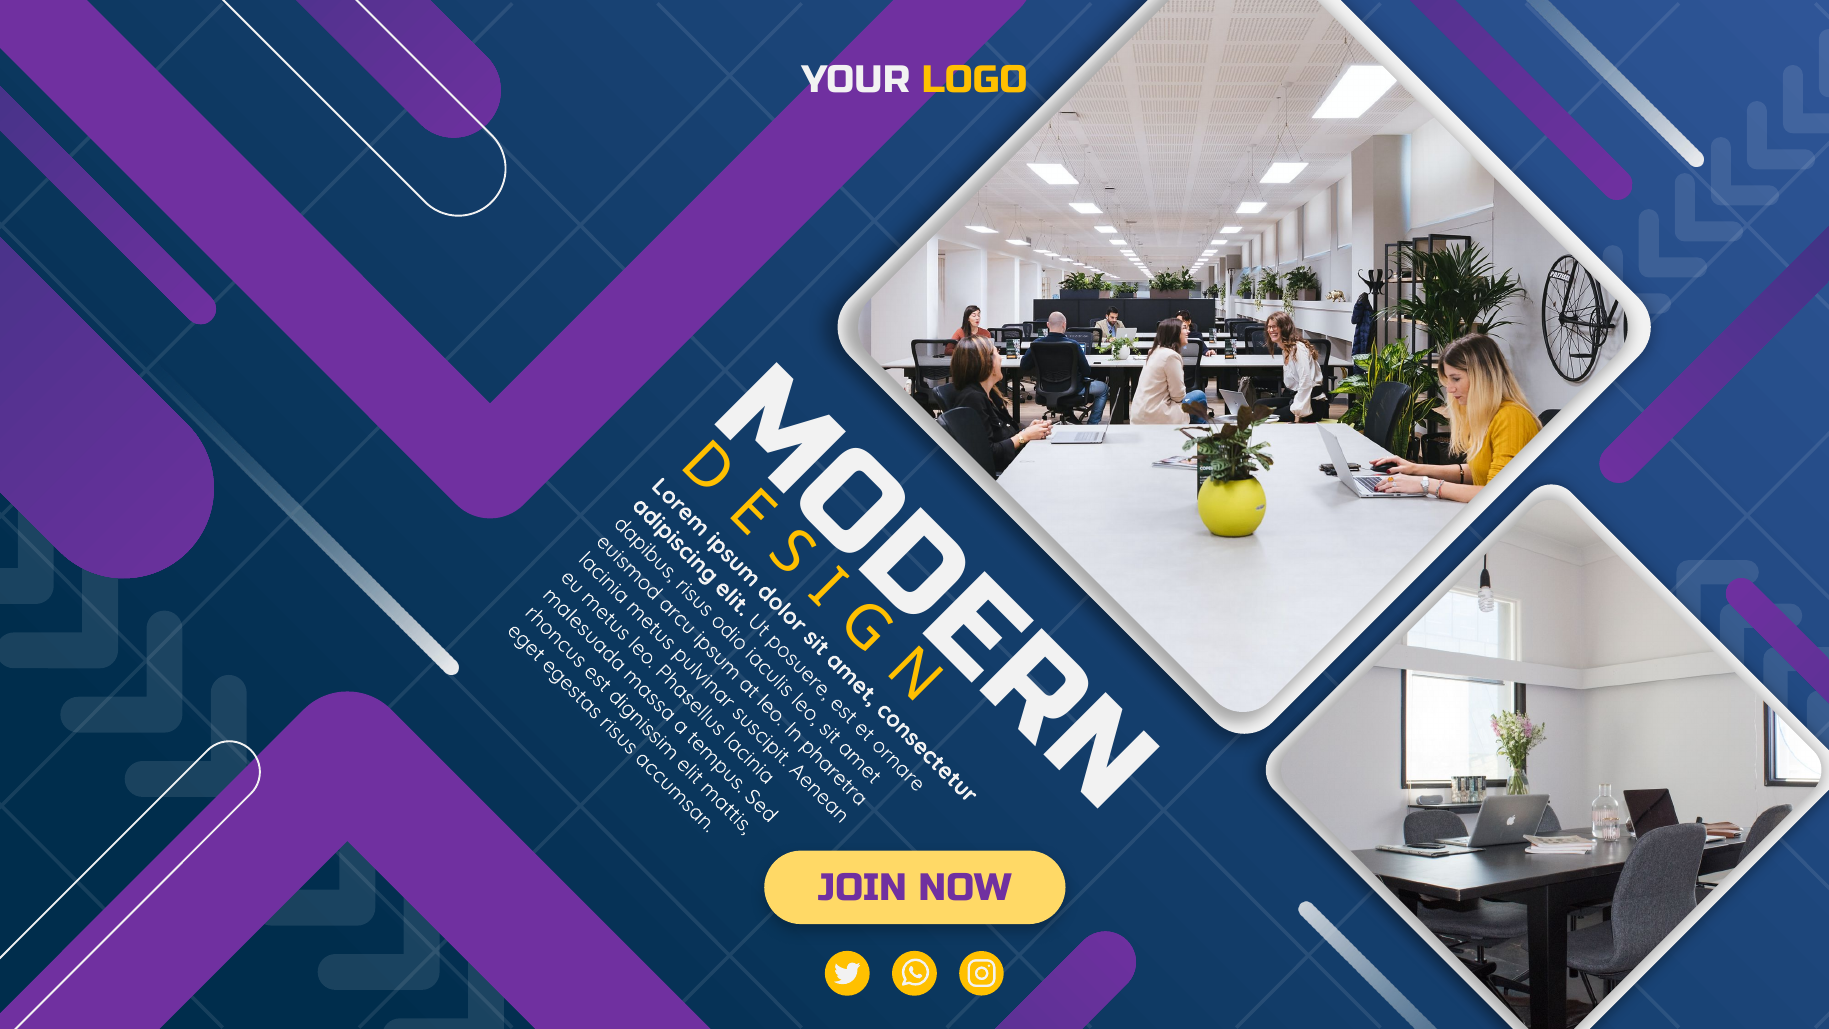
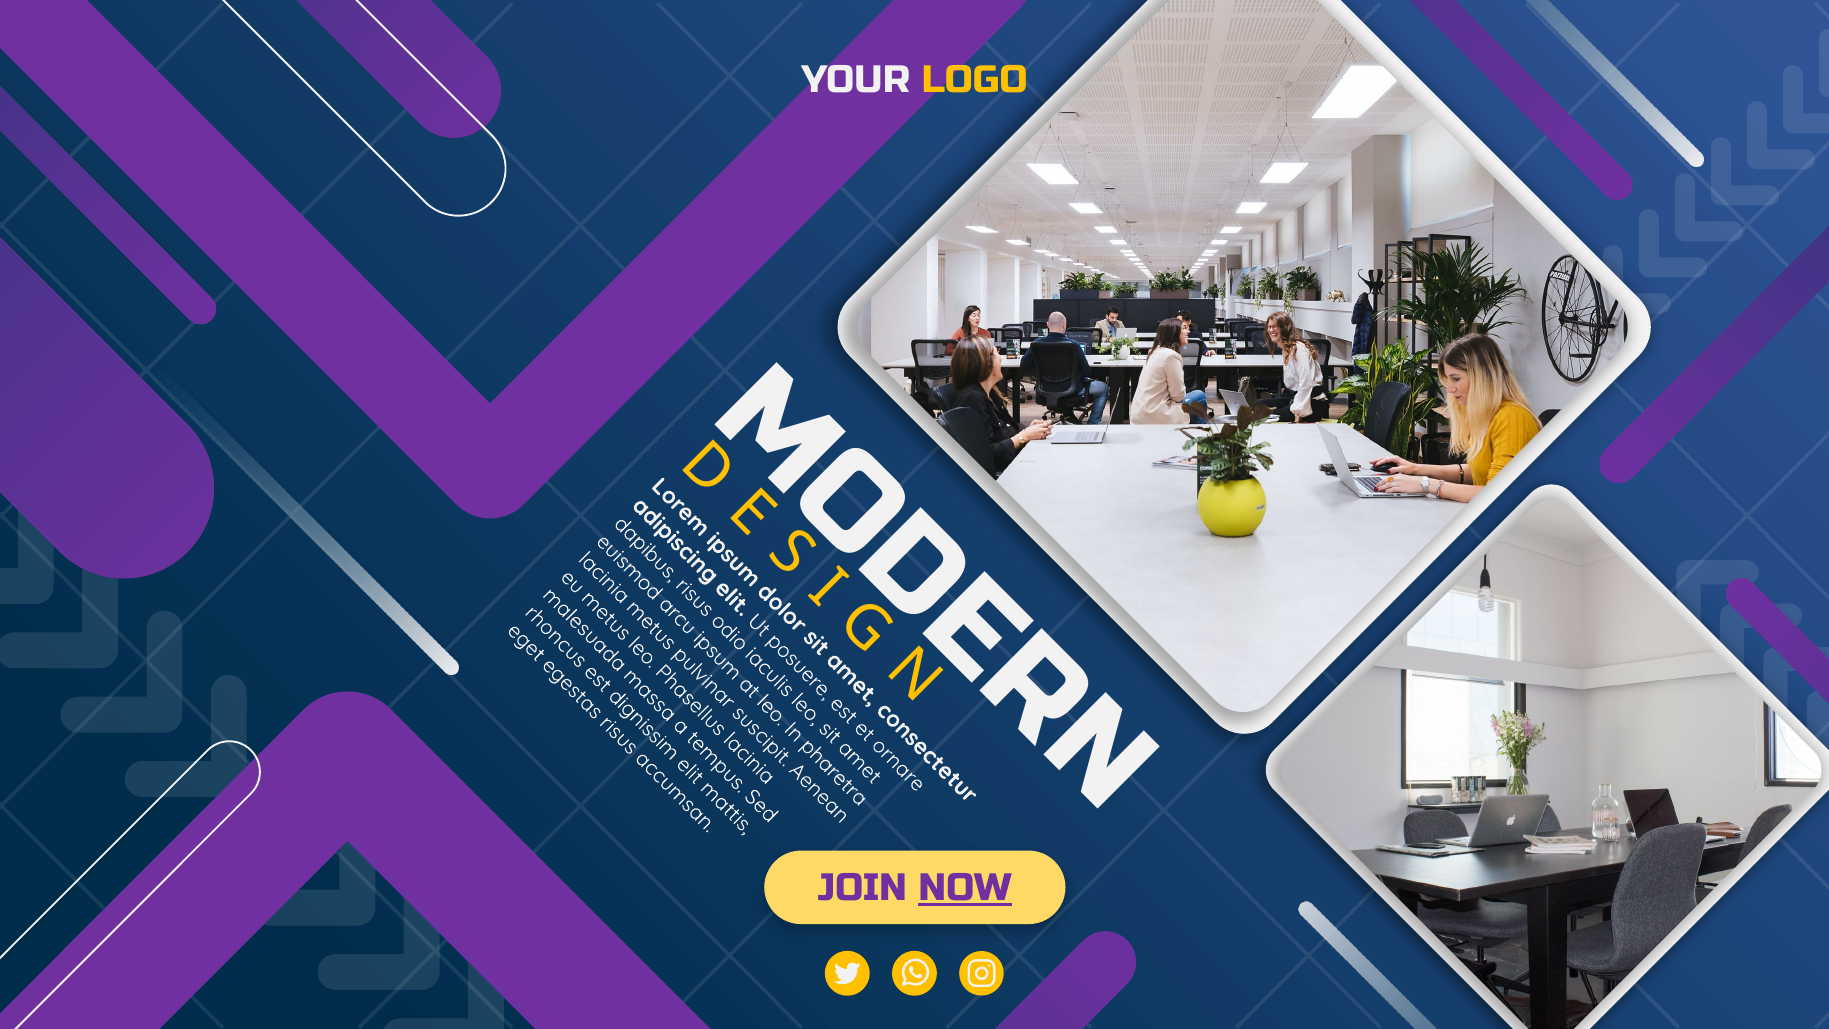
NOW underline: none -> present (965, 888)
